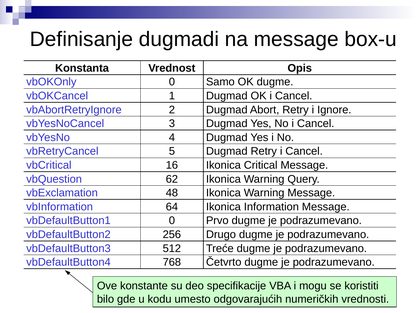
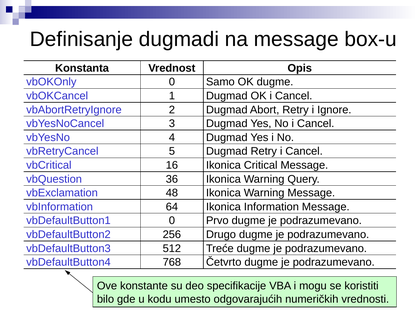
62: 62 -> 36 (172, 179)
